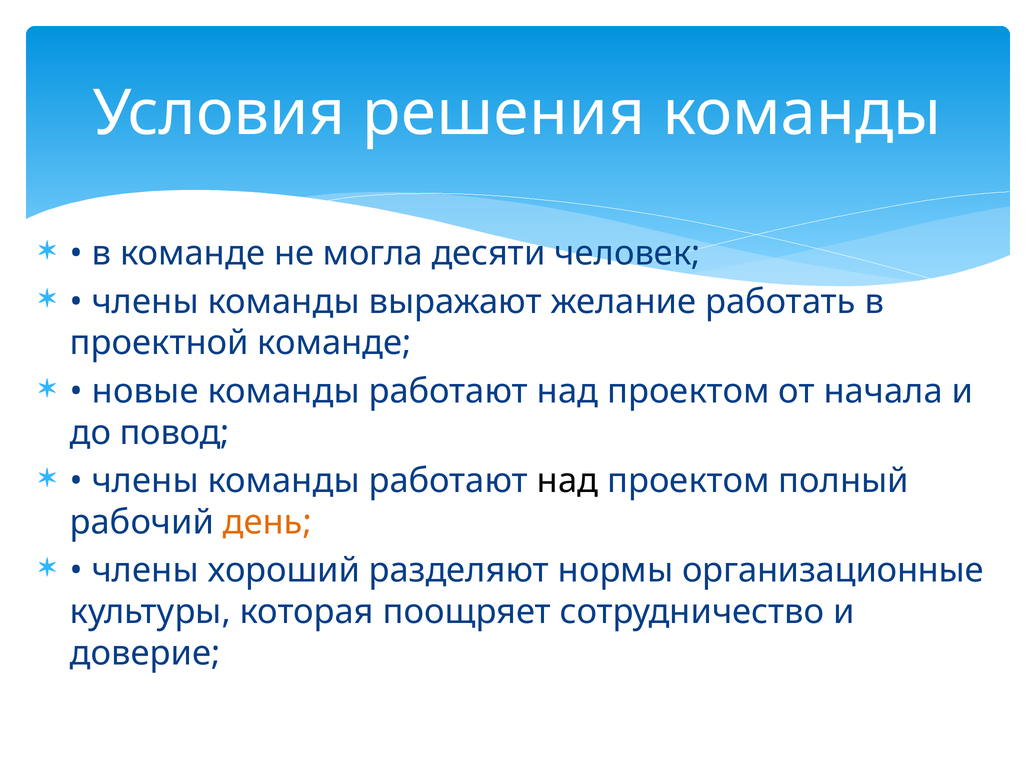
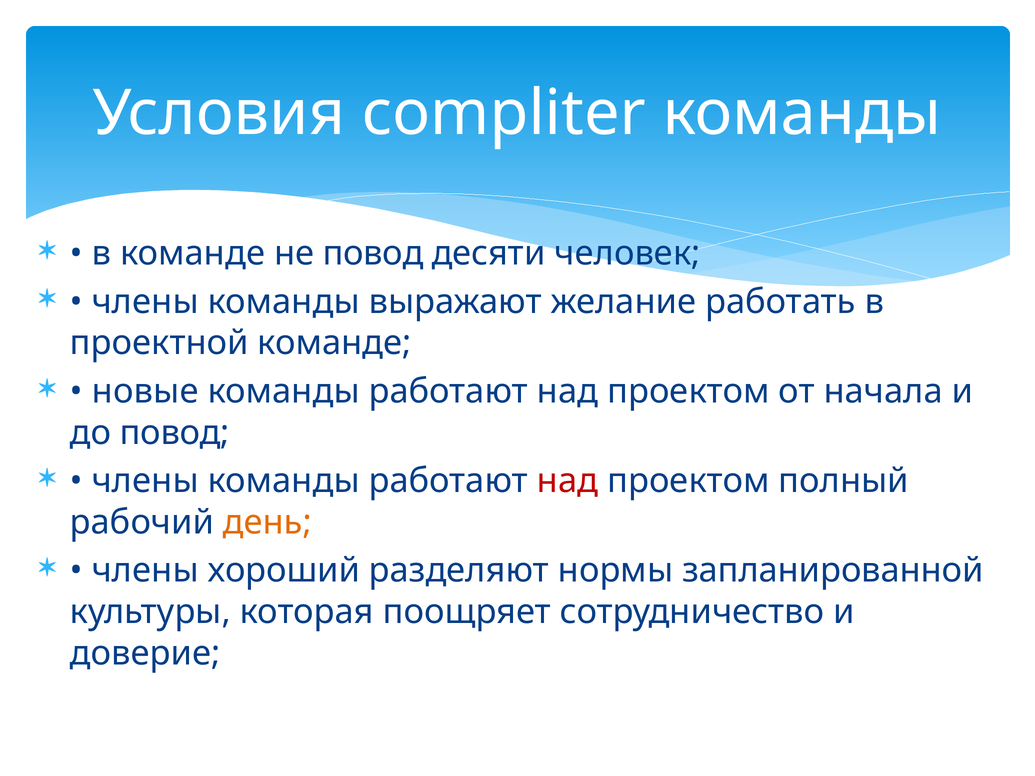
решения: решения -> compliter (504, 114)
не могла: могла -> повод (373, 253)
над colour: black -> red (568, 481)
организационные: организационные -> запланированной (833, 571)
